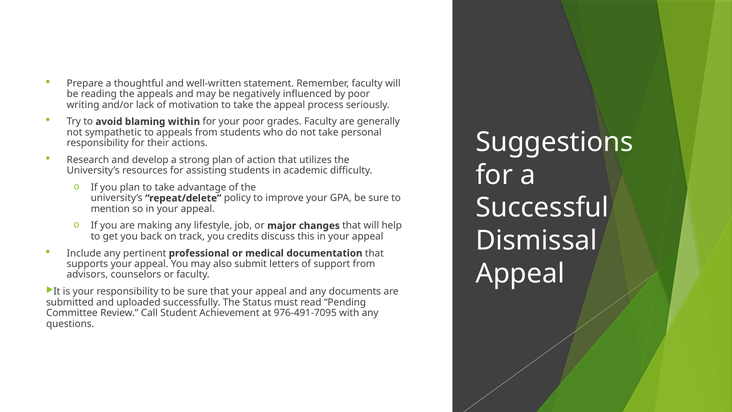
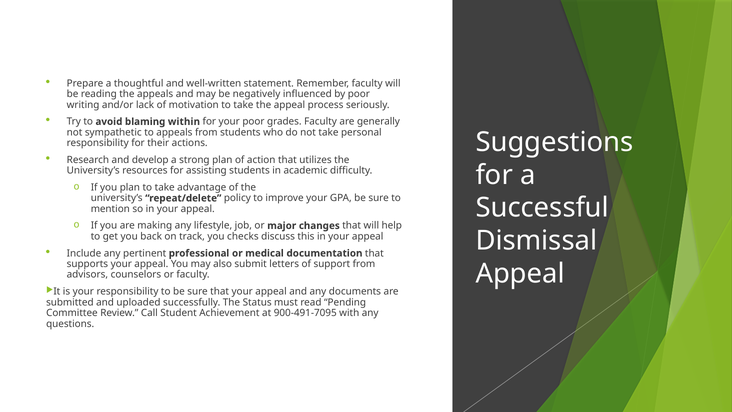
credits: credits -> checks (243, 236)
976-491-7095: 976-491-7095 -> 900-491-7095 (305, 313)
